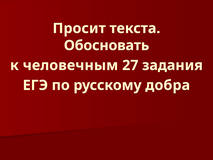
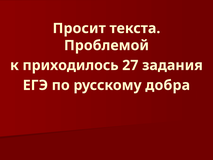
Обосновать: Обосновать -> Проблемой (106, 45)
человечным: человечным -> приходилось (71, 65)
